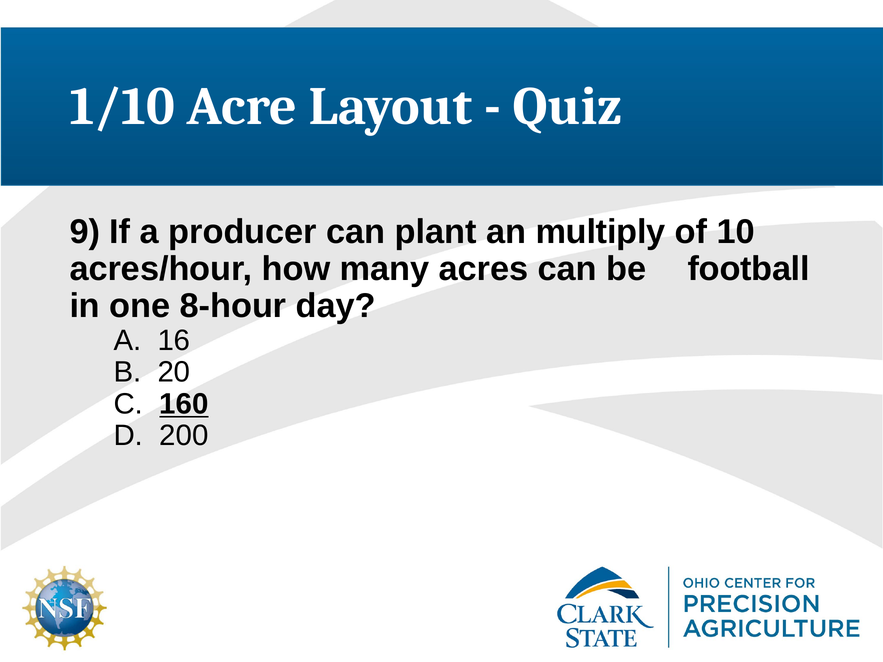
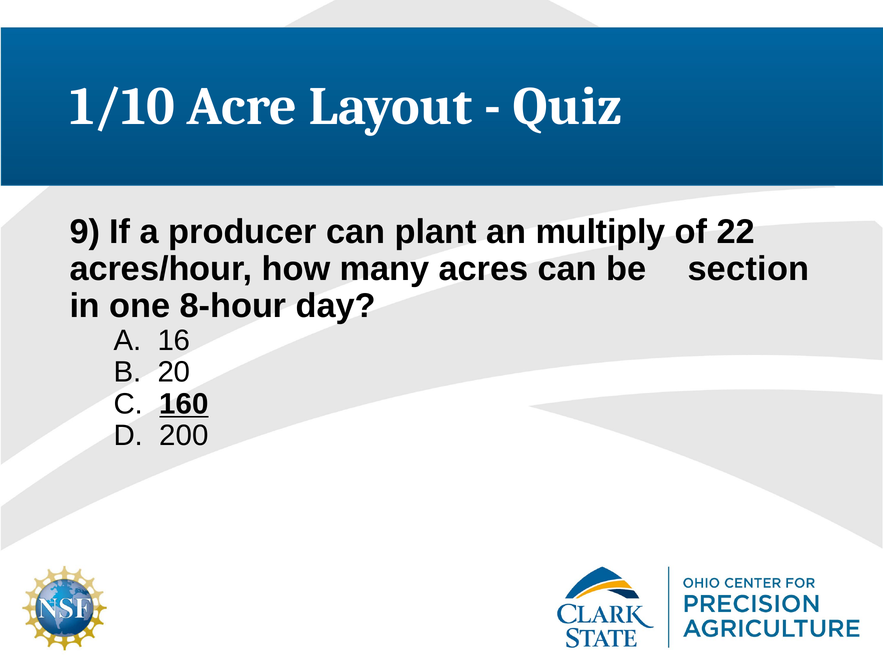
10: 10 -> 22 (736, 232)
football: football -> section (748, 269)
